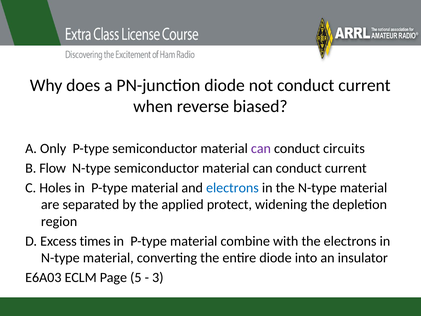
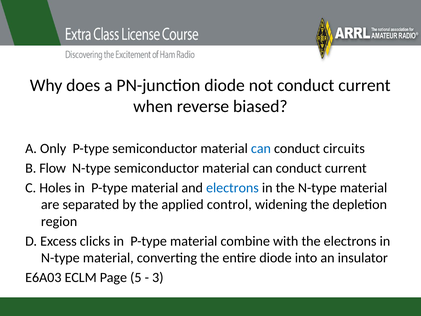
can colour: purple -> blue (261, 148)
protect: protect -> control (229, 204)
times: times -> clicks (95, 241)
